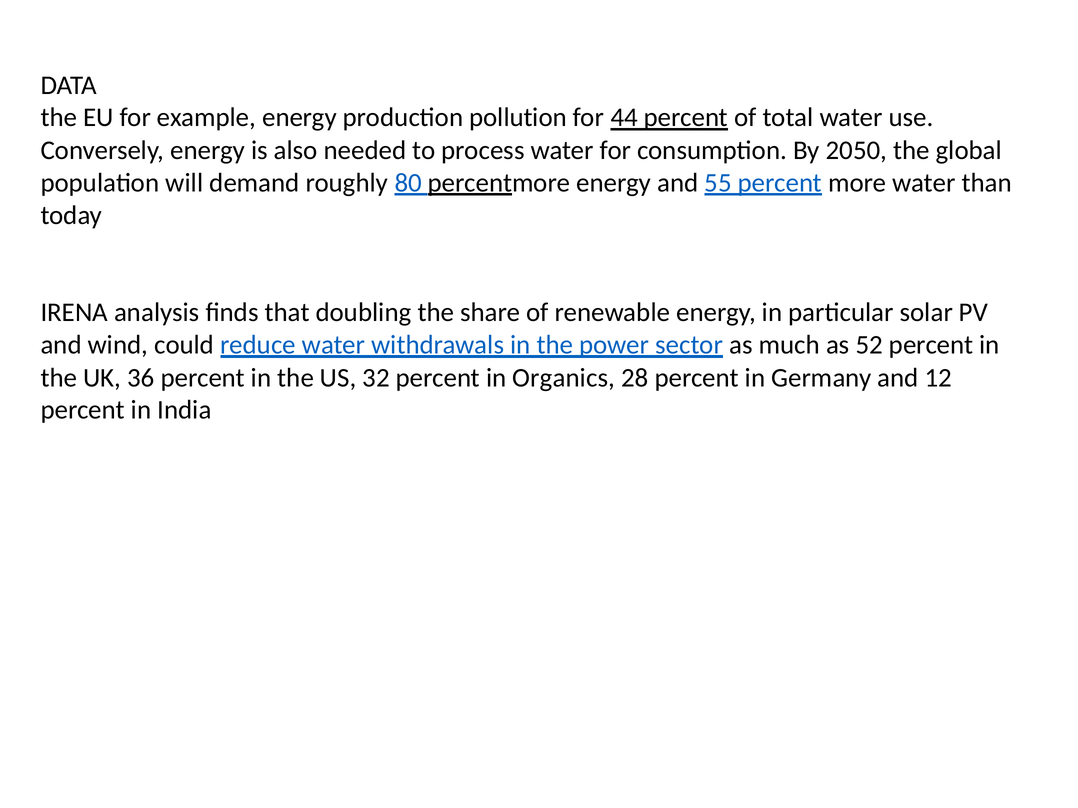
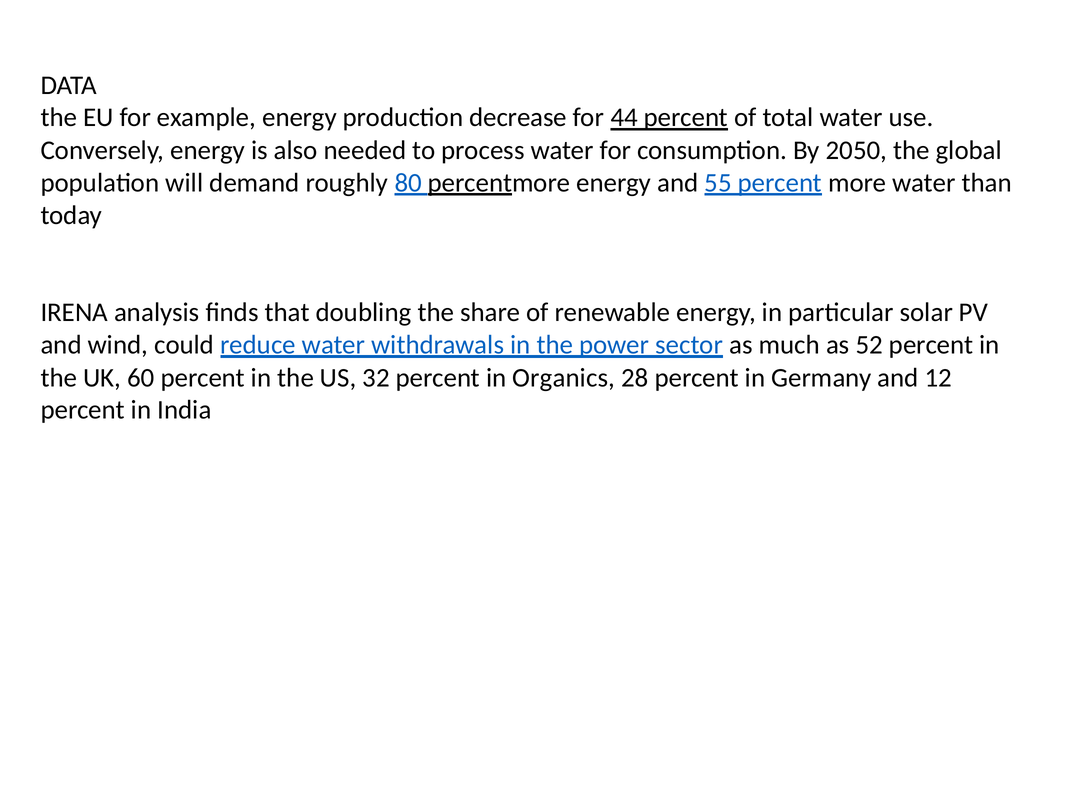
pollution: pollution -> decrease (518, 118)
36: 36 -> 60 (141, 378)
